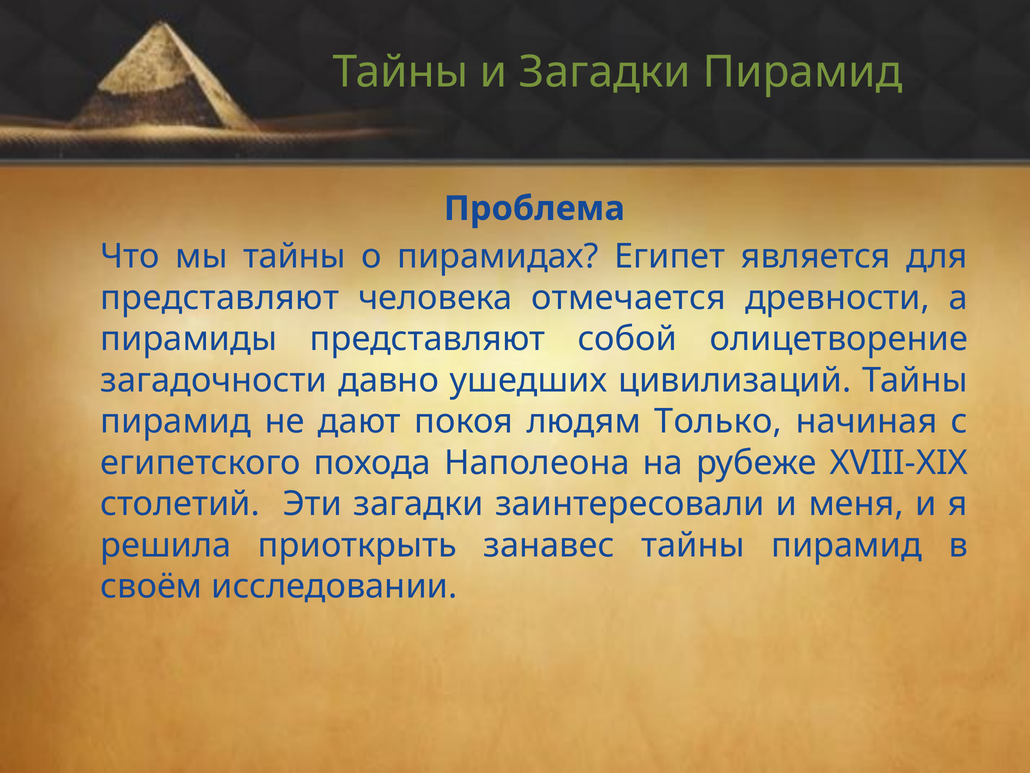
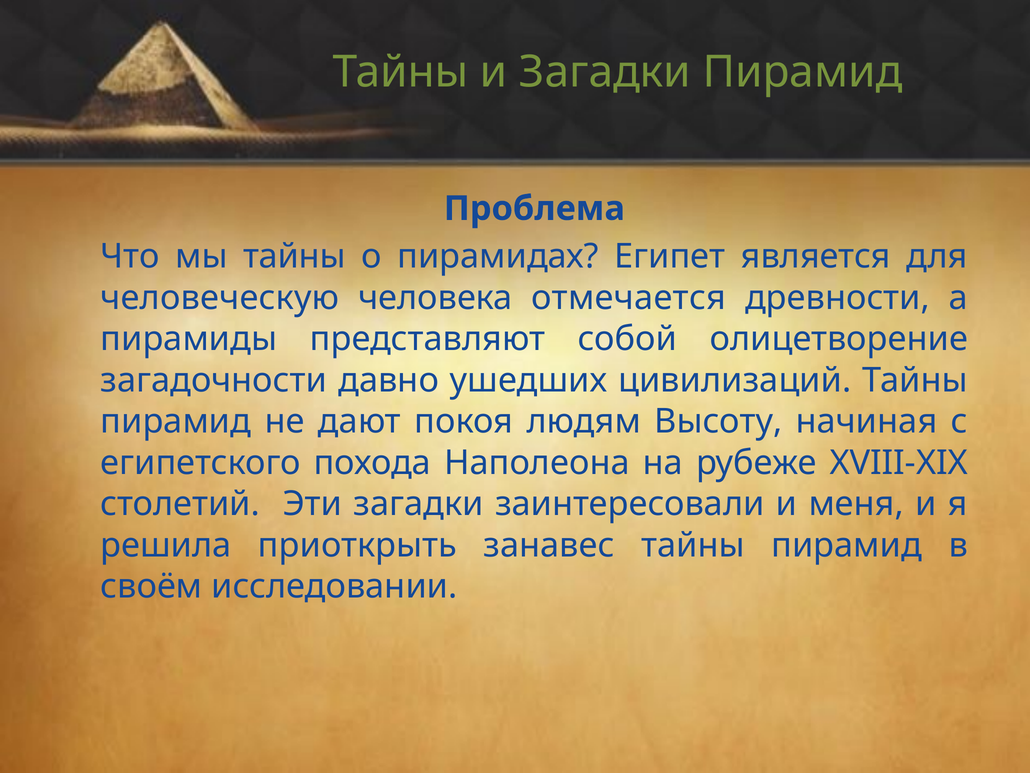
представляют: представляют -> человеческую (220, 298)
Только: Только -> Высоту (718, 421)
